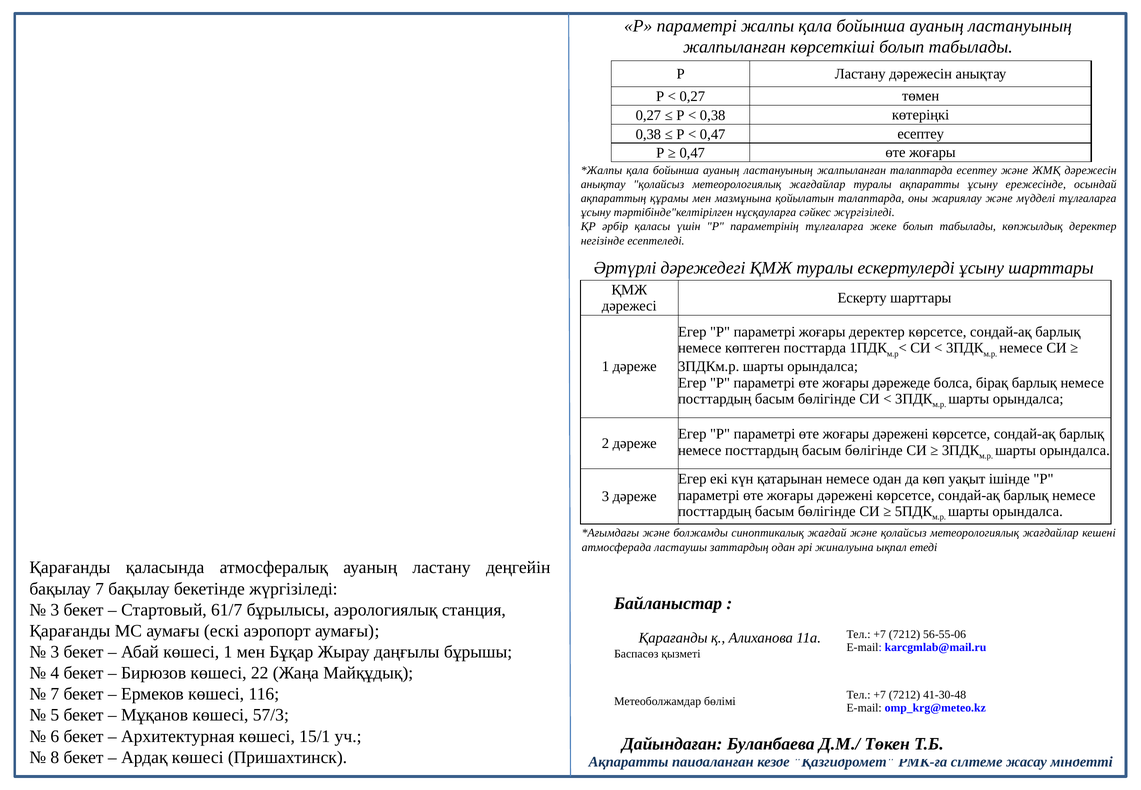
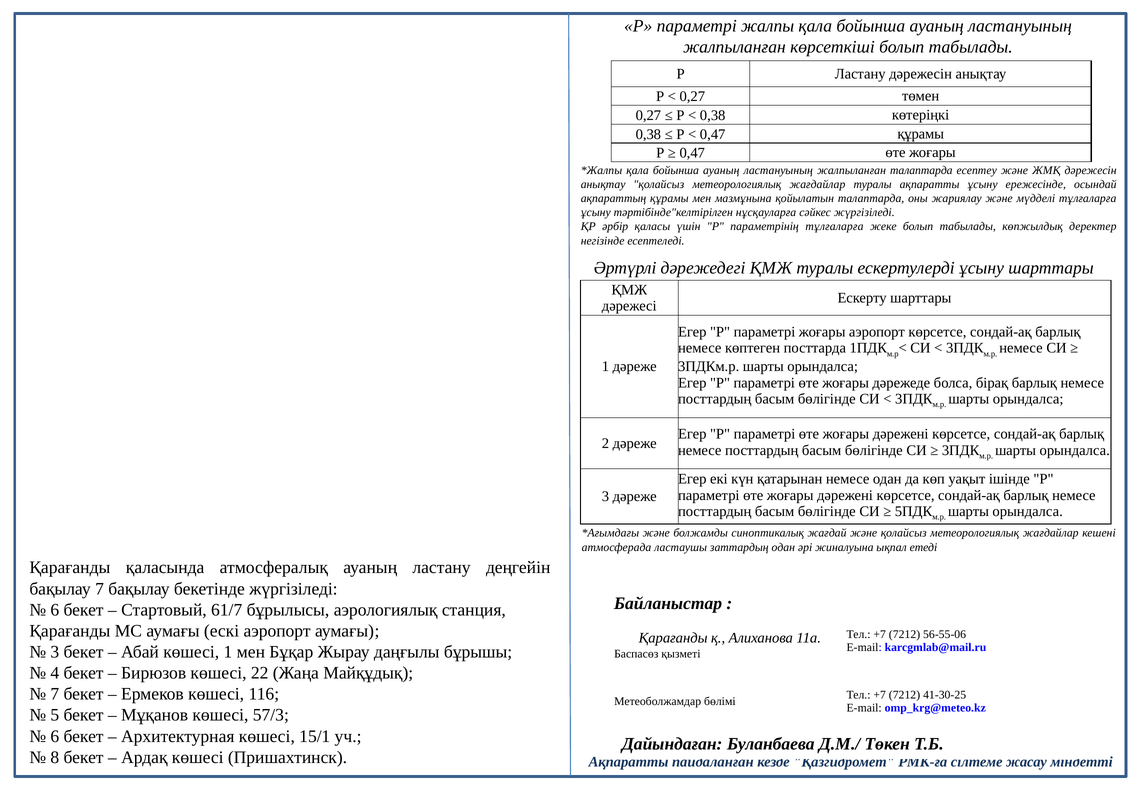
0,47 есептеу: есептеу -> құрамы (921, 134)
жоғары деректер: деректер -> аэропорт (877, 332)
3: 3 -> 6 (55, 610)
41-30-48: 41-30-48 -> 41-30-25 (945, 695)
